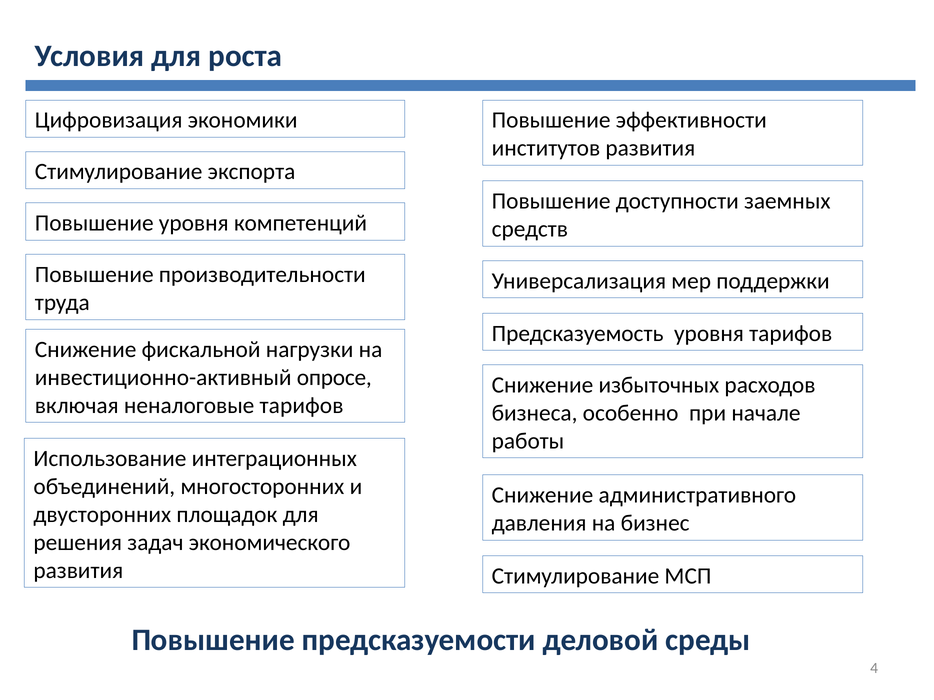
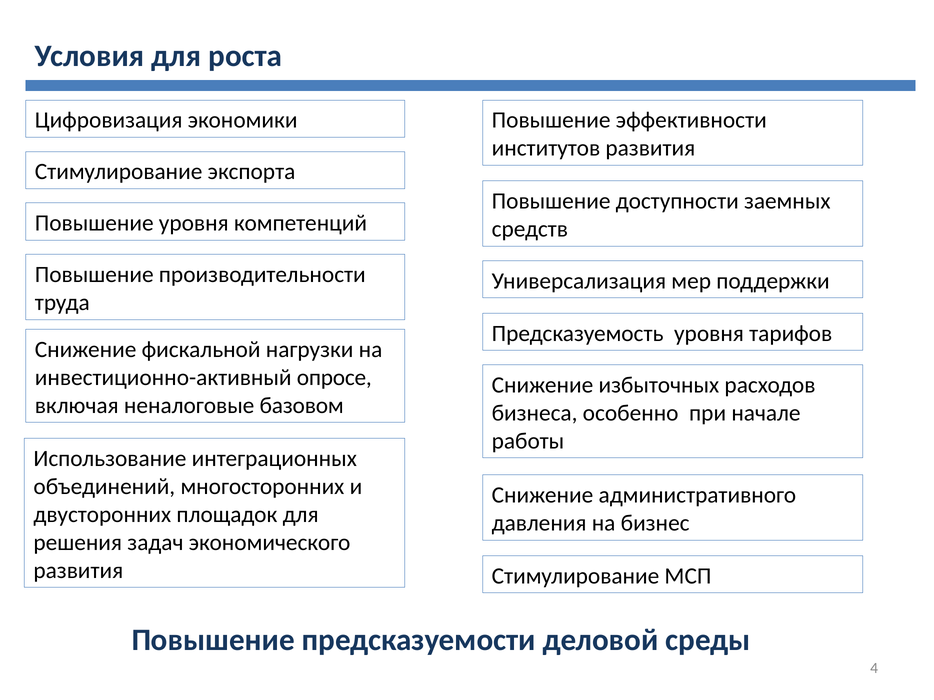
неналоговые тарифов: тарифов -> базовом (302, 406)
